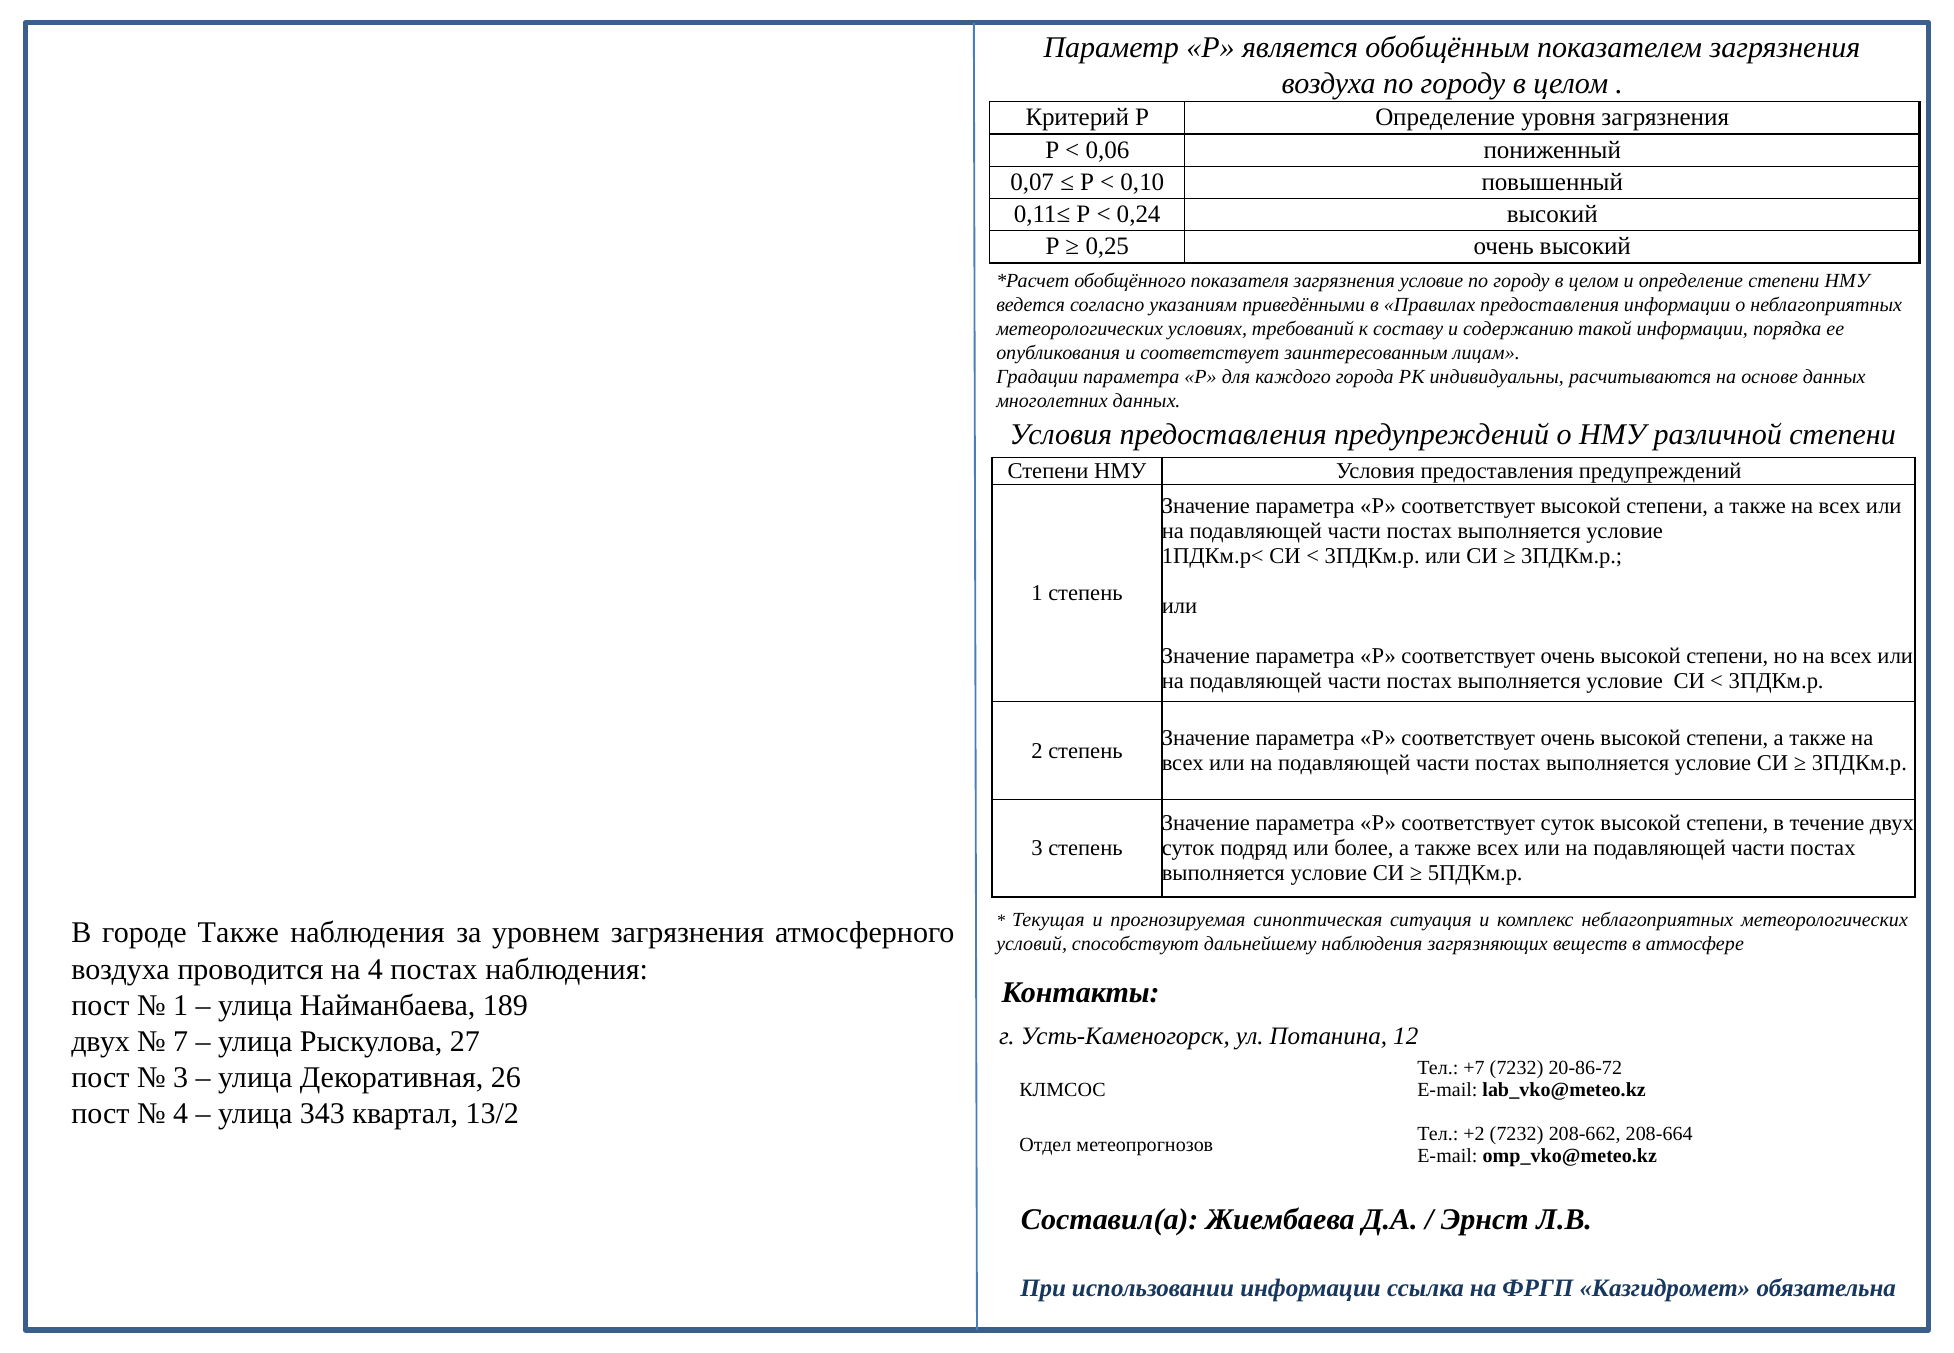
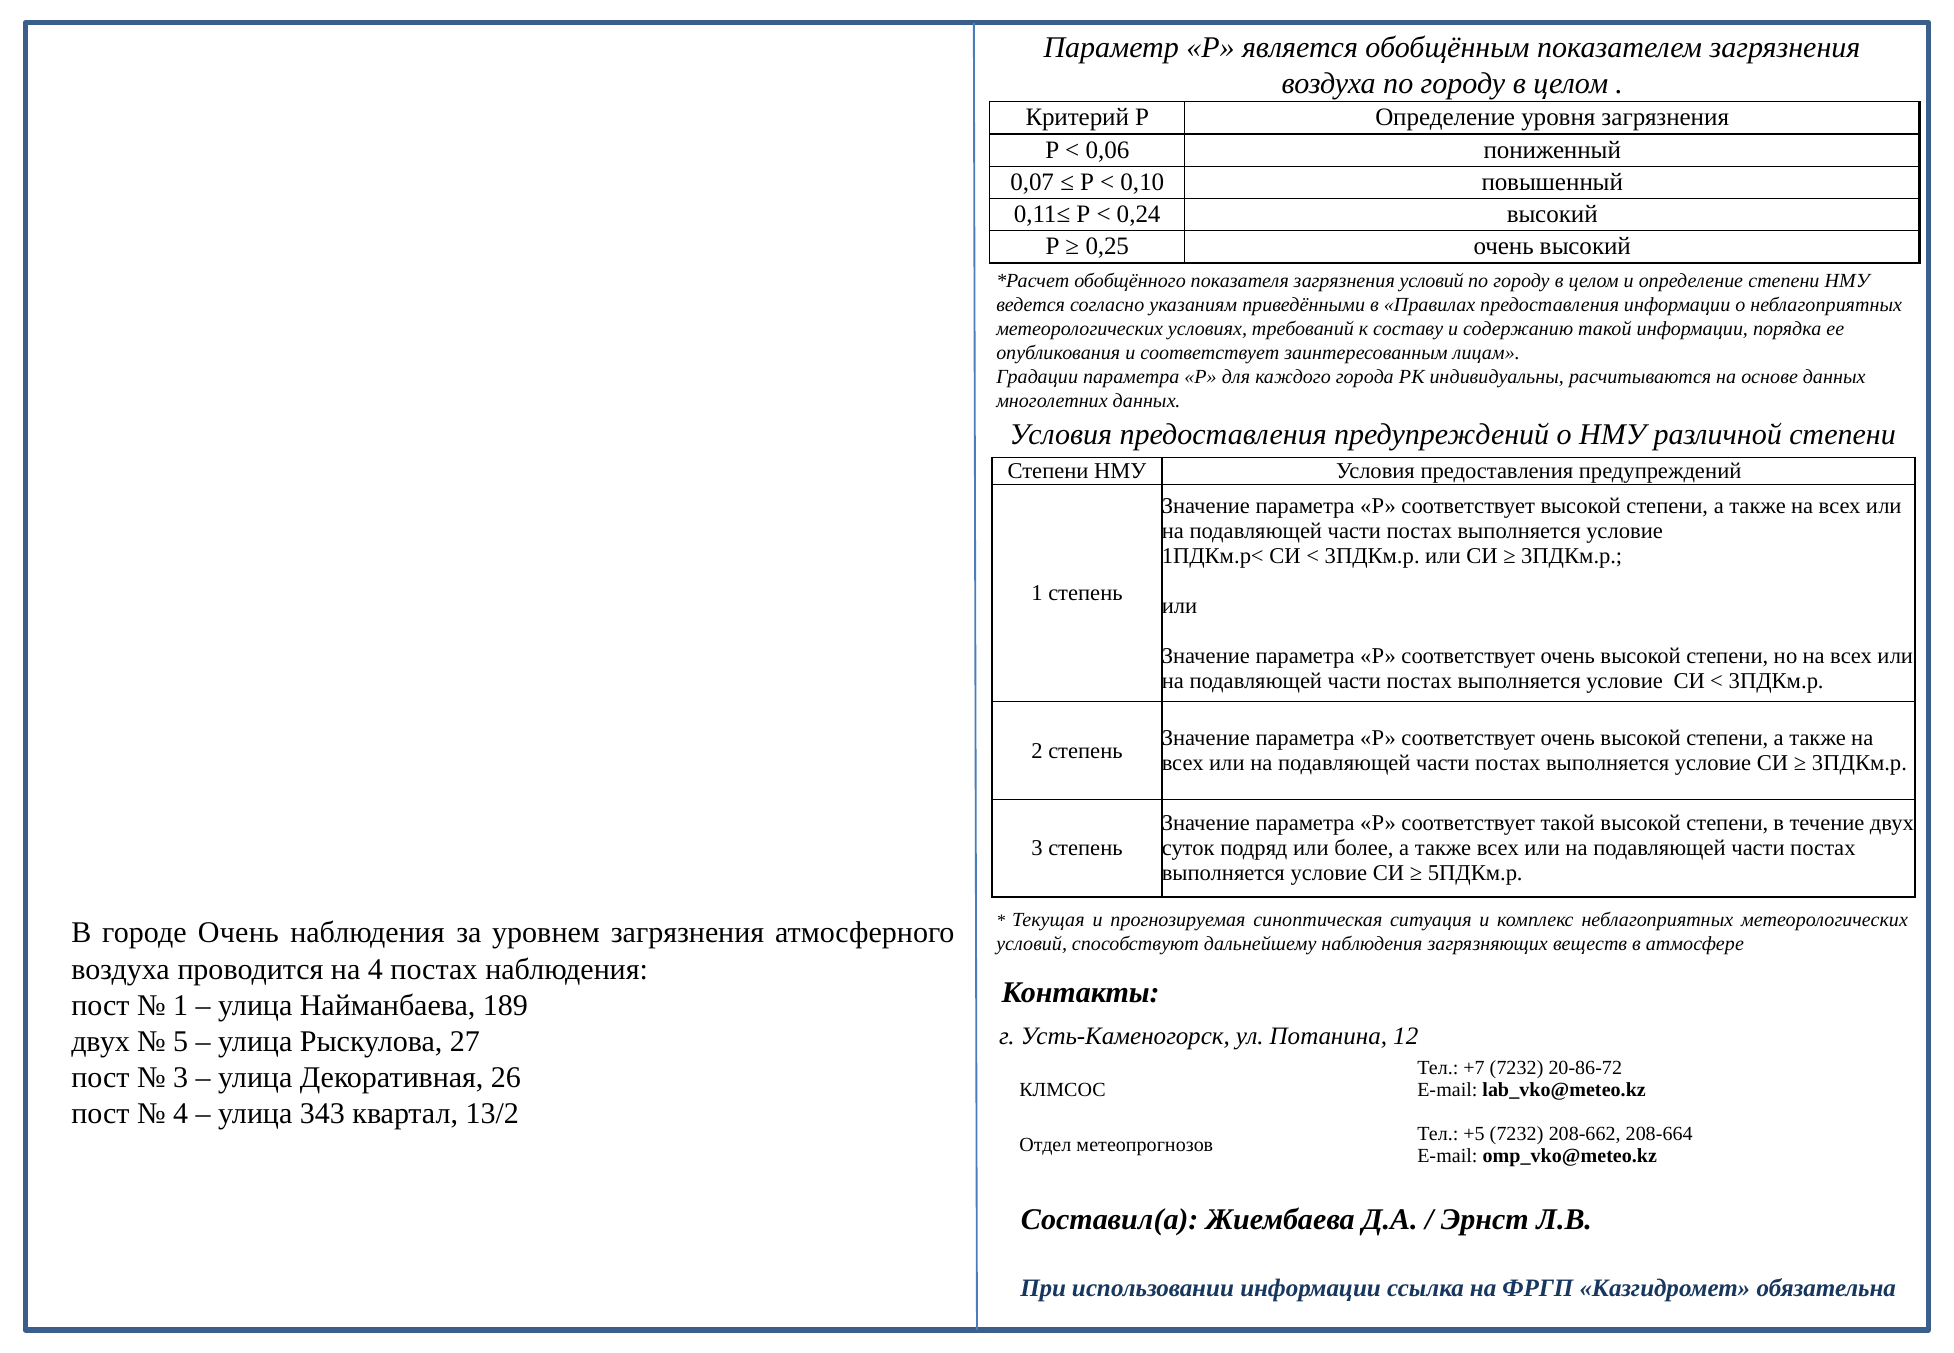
загрязнения условие: условие -> условий (1432, 281)
соответствует суток: суток -> такой (1568, 823)
городе Также: Также -> Очень (238, 933)
7: 7 -> 5 (181, 1041)
+2: +2 -> +5 (1474, 1134)
